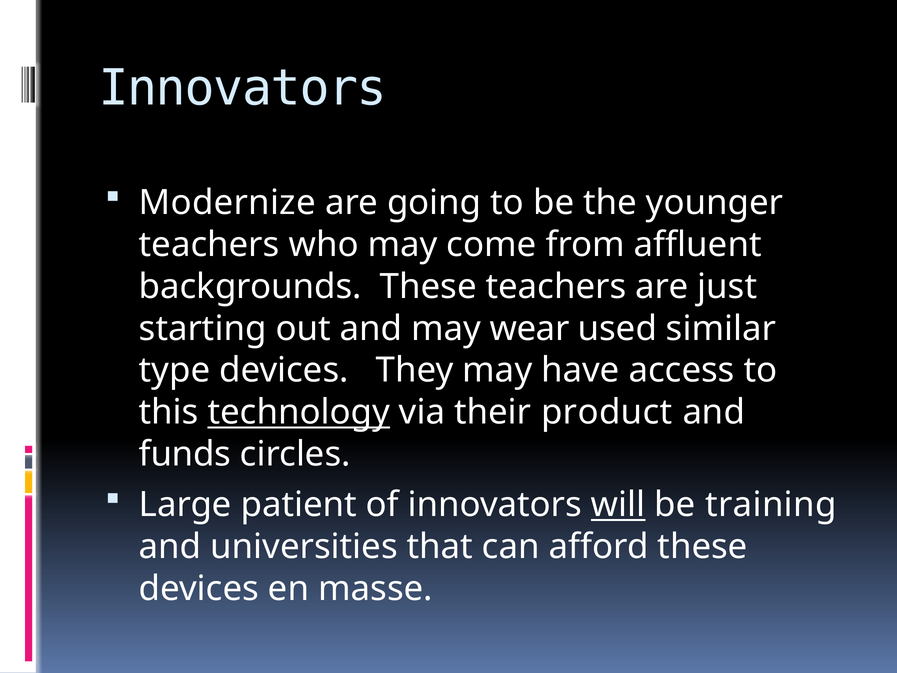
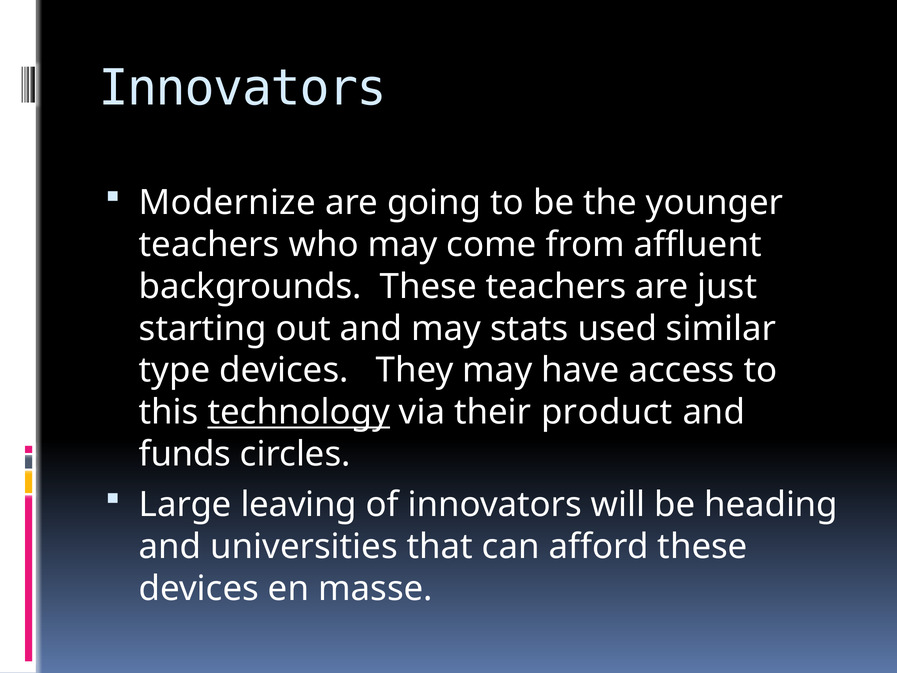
wear: wear -> stats (529, 328)
patient: patient -> leaving (299, 505)
will underline: present -> none (618, 505)
training: training -> heading (771, 505)
